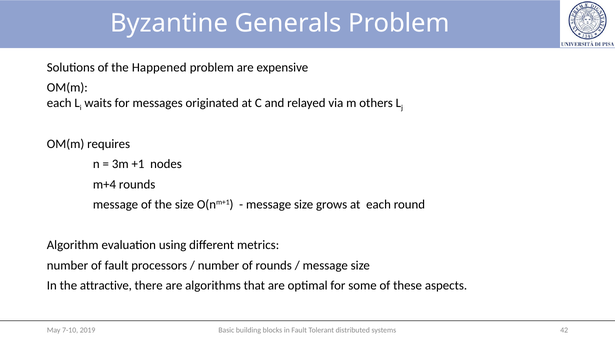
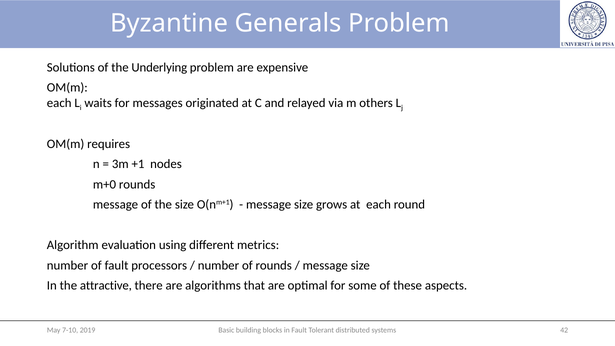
Happened: Happened -> Underlying (159, 67)
m+4: m+4 -> m+0 (105, 184)
